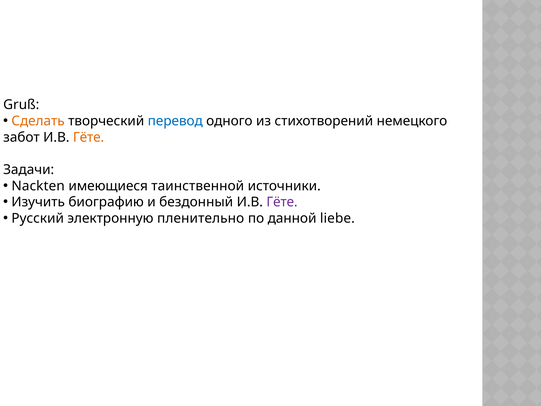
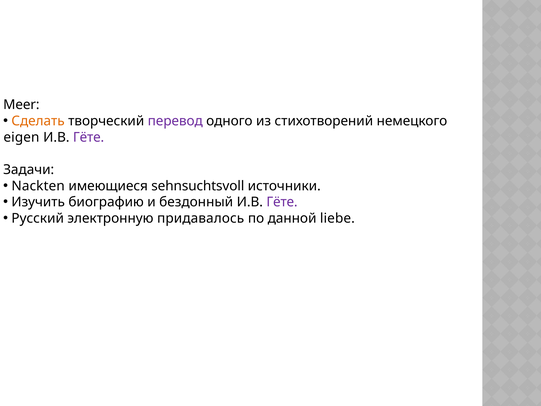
Gruß: Gruß -> Meer (21, 105)
перевод colour: blue -> purple (175, 121)
забот: забот -> eigen (21, 137)
Гёте colour: orange -> purple (89, 137)
таинственной: таинственной -> sehnsuchtsvoll (198, 186)
пленительно: пленительно -> придавалось (201, 218)
